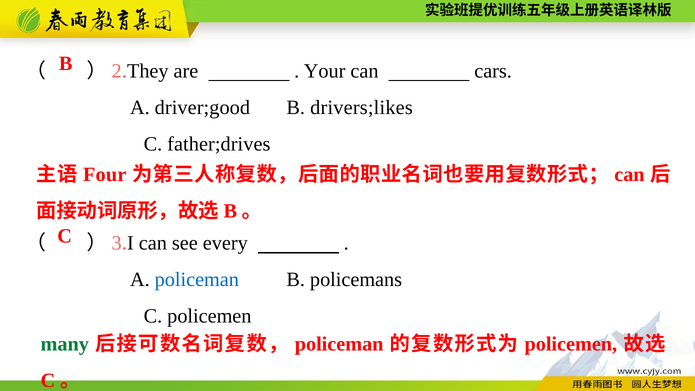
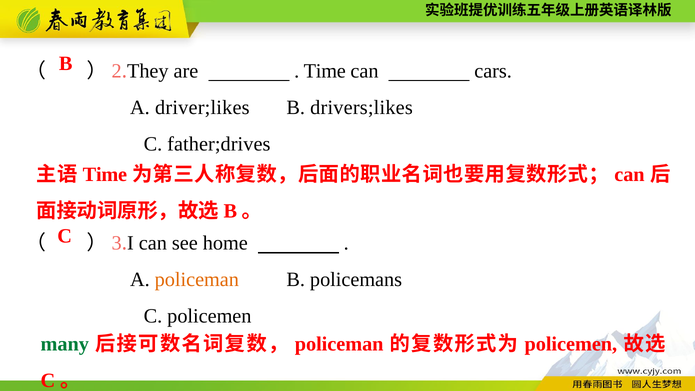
Your: Your -> Time (325, 71)
driver;good: driver;good -> driver;likes (202, 107)
Four: Four -> Time (105, 175)
every: every -> home (225, 243)
policeman colour: blue -> orange (197, 280)
